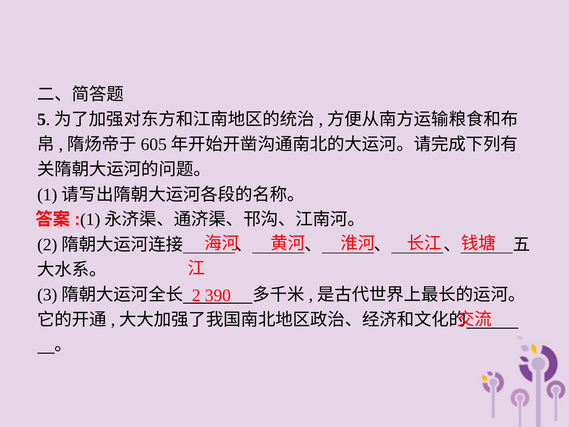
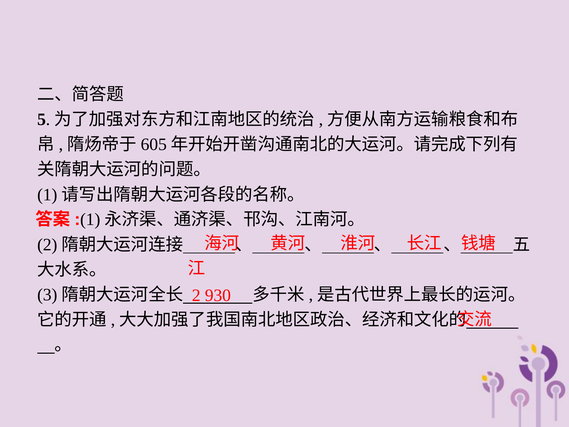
390: 390 -> 930 (218, 295)
